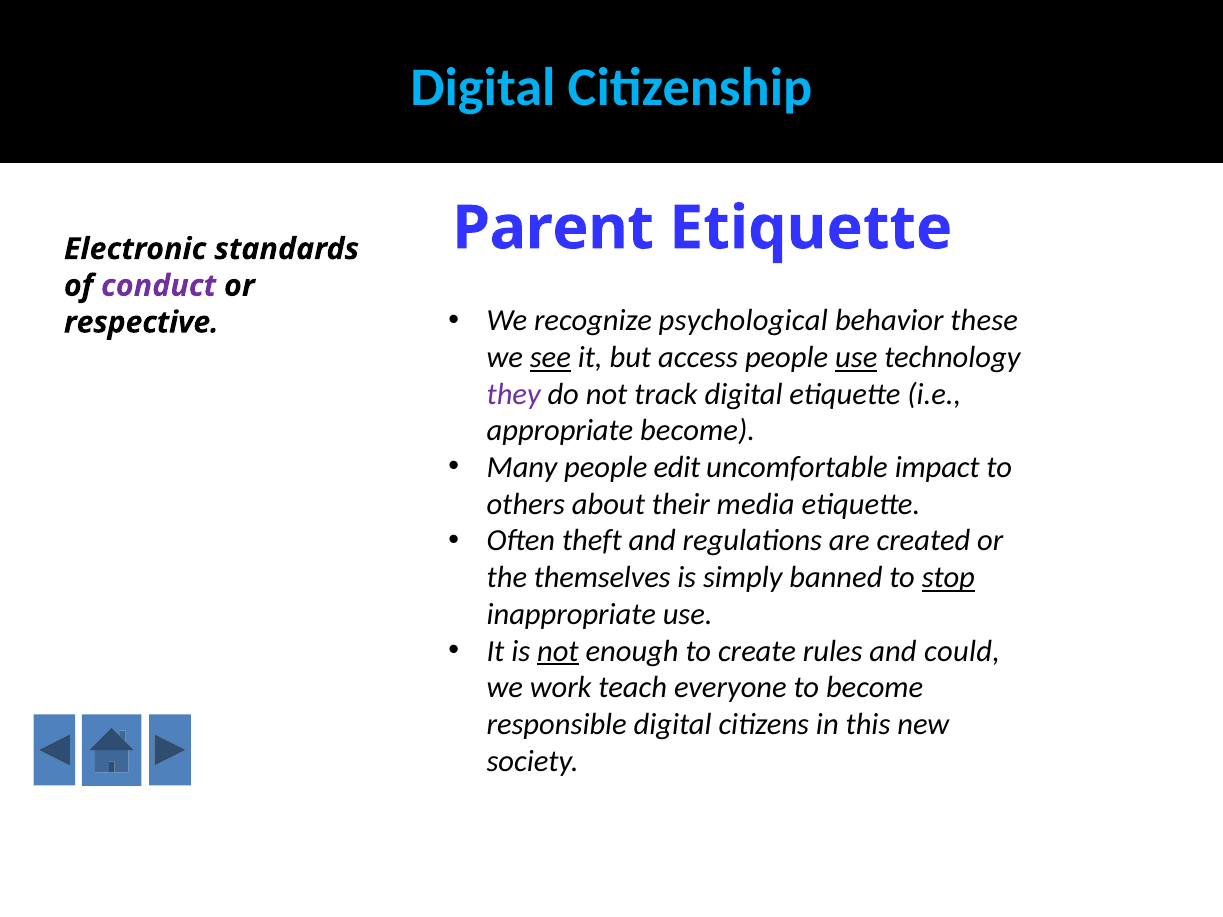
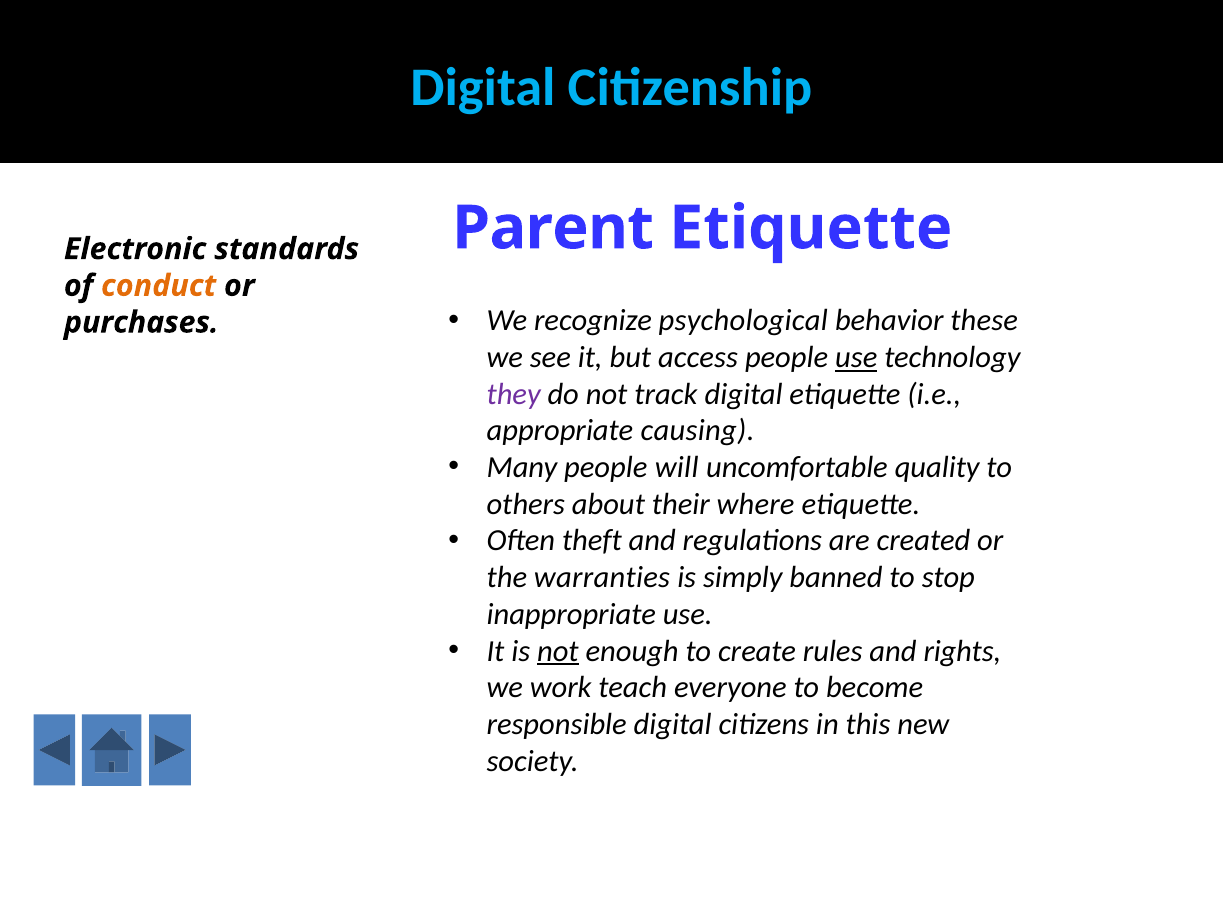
conduct colour: purple -> orange (159, 286)
respective: respective -> purchases (141, 323)
see underline: present -> none (550, 358)
appropriate become: become -> causing (698, 431)
edit: edit -> will (677, 468)
impact: impact -> quality (937, 468)
media: media -> where (756, 504)
themselves: themselves -> warranties (602, 578)
stop underline: present -> none (948, 578)
could: could -> rights (962, 651)
